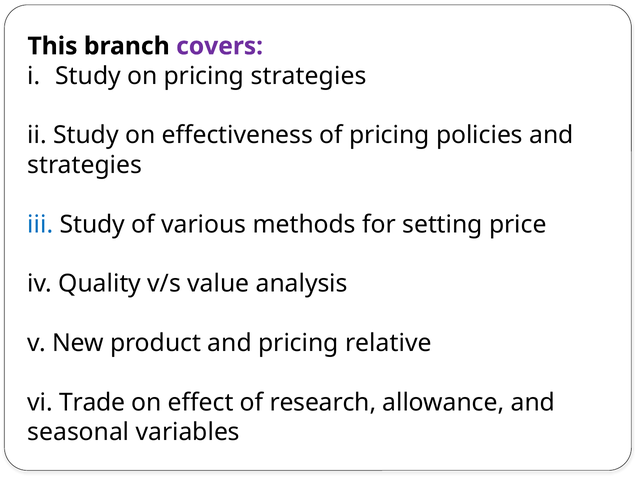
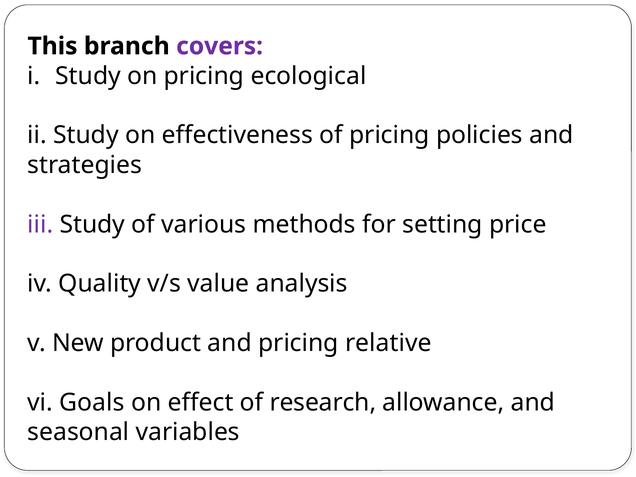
on pricing strategies: strategies -> ecological (309, 76)
iii colour: blue -> purple (40, 224)
Trade: Trade -> Goals (92, 403)
